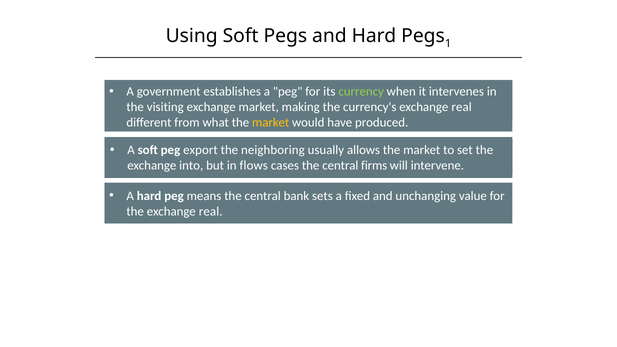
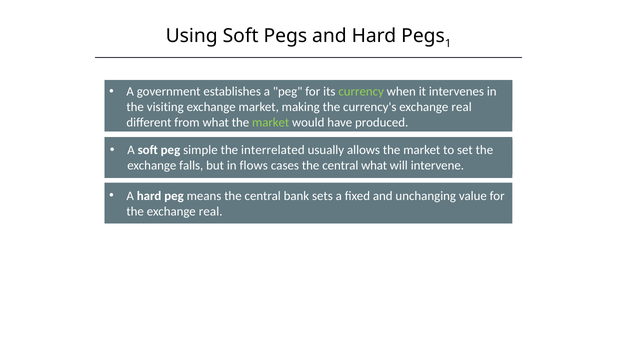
market colour: yellow -> light green (271, 122)
export: export -> simple (200, 150)
neighboring: neighboring -> interrelated (273, 150)
into: into -> falls (191, 166)
central firms: firms -> what (374, 166)
